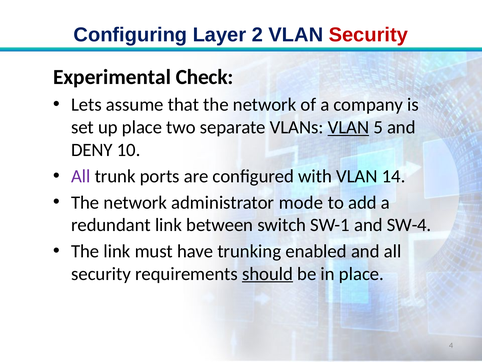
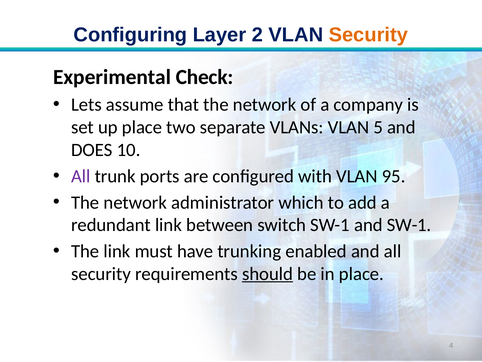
Security colour: red -> orange (368, 35)
VLAN underline: present -> none (348, 127)
DENY: DENY -> DOES (92, 150)
14: 14 -> 95 (394, 176)
mode: mode -> which (301, 202)
and SW-4: SW-4 -> SW-1 (409, 225)
